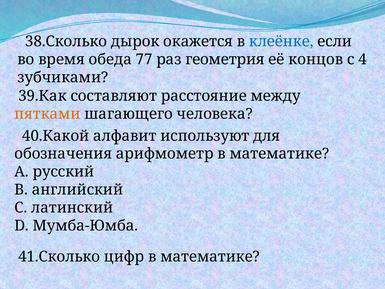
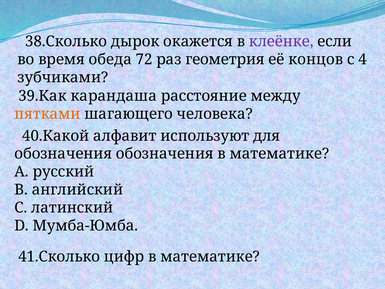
клеёнке colour: blue -> purple (281, 41)
77: 77 -> 72 (144, 59)
составляют: составляют -> карандаша (114, 96)
обозначения арифмометр: арифмометр -> обозначения (165, 154)
